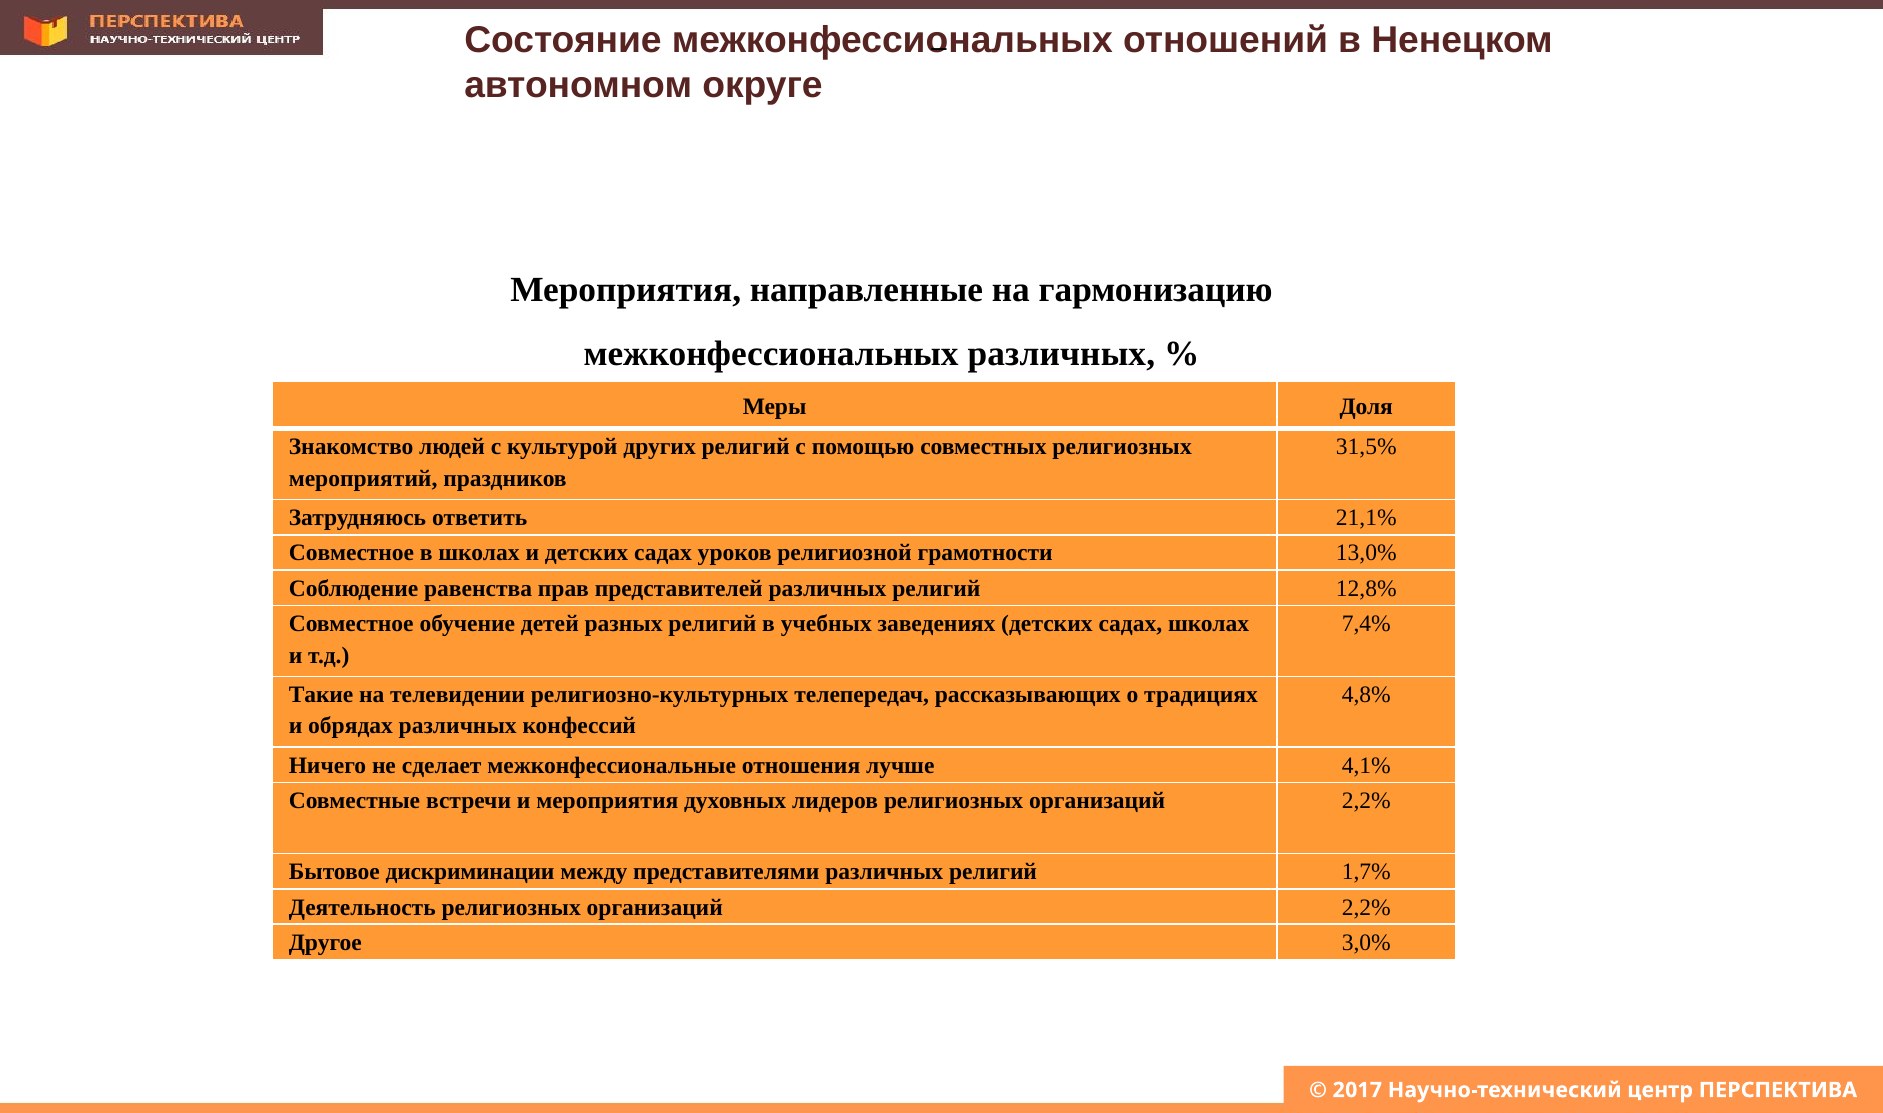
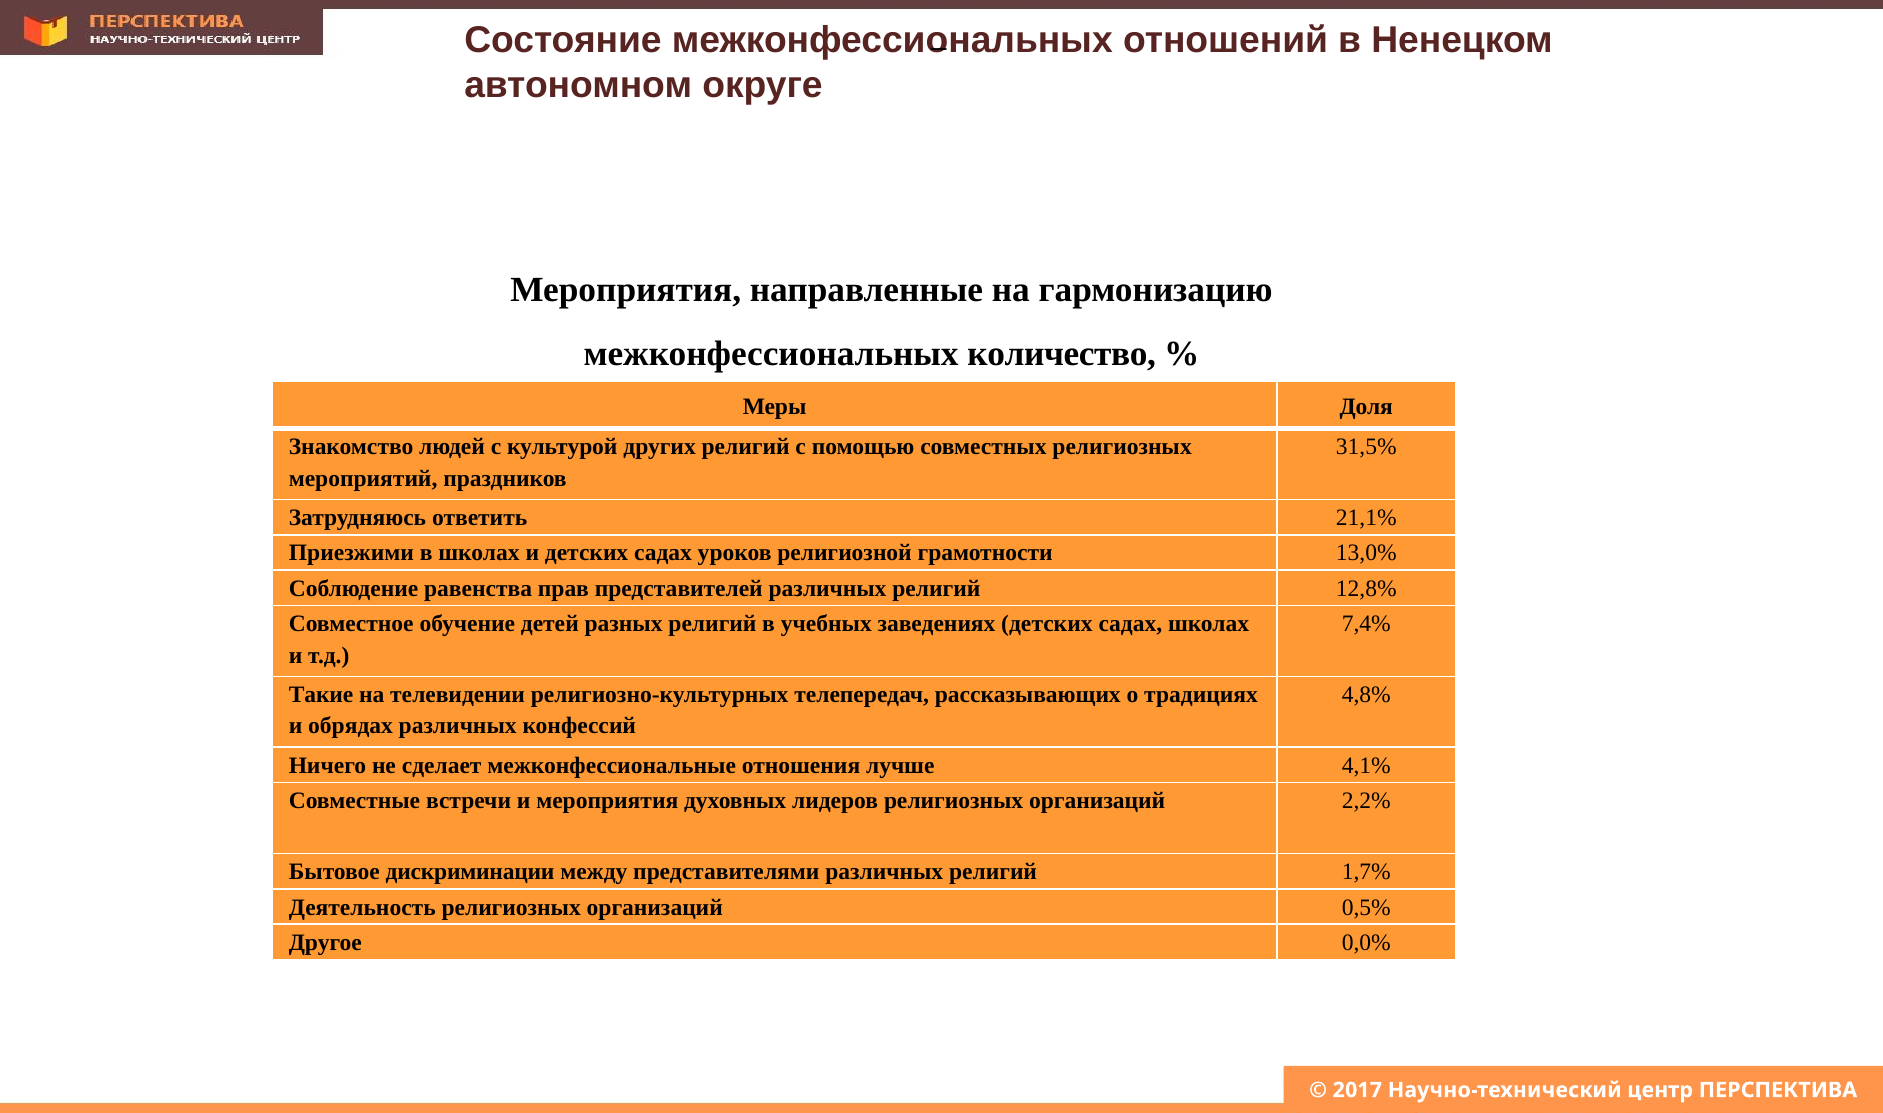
межконфессиональных различных: различных -> количество (1062, 354)
Совместное: Совместное -> Приезжими (351, 553)
Деятельность религиозных организаций 2,2%: 2,2% -> 0,5% (1366, 907)
3,0%: 3,0% -> 0,0% (1366, 942)
